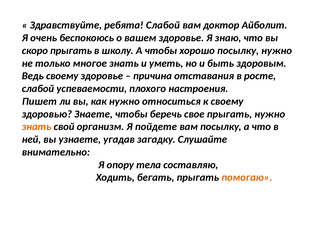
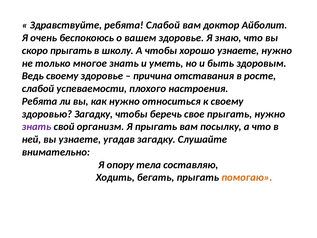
хорошо посылку: посылку -> узнаете (238, 51)
Пишет: Пишет -> Ребята (39, 101)
здоровью Знаете: Знаете -> Загадку (94, 114)
знать colour: orange -> purple (37, 127)
Я пойдете: пойдете -> прыгать (156, 127)
